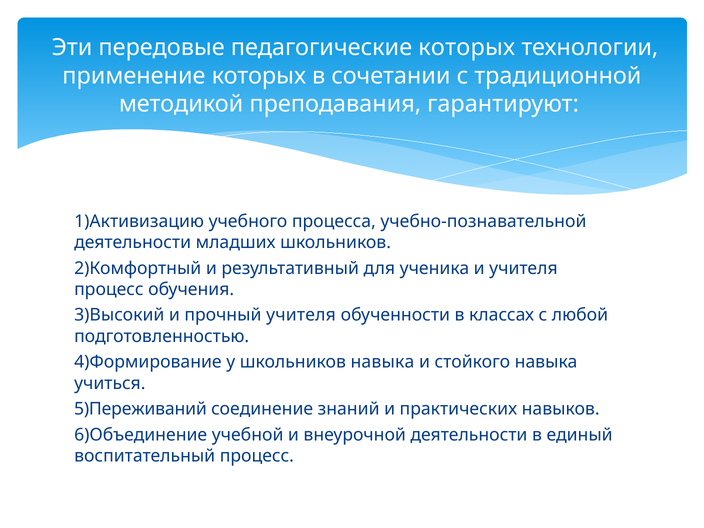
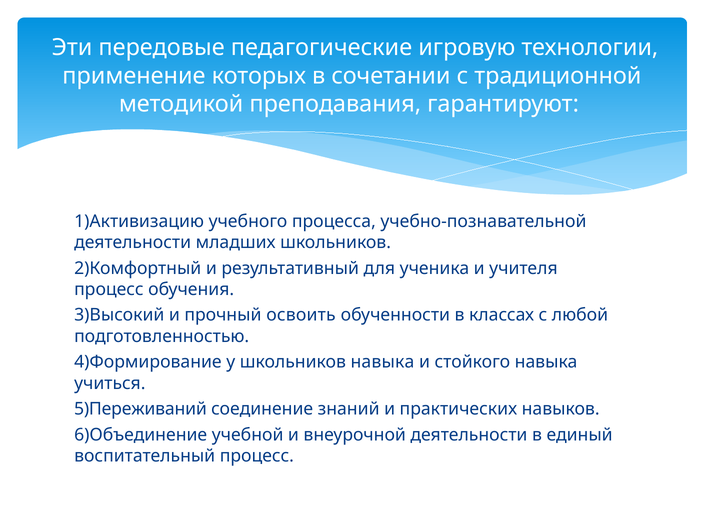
педагогические которых: которых -> игровую (467, 48)
прочный учителя: учителя -> освоить (301, 315)
